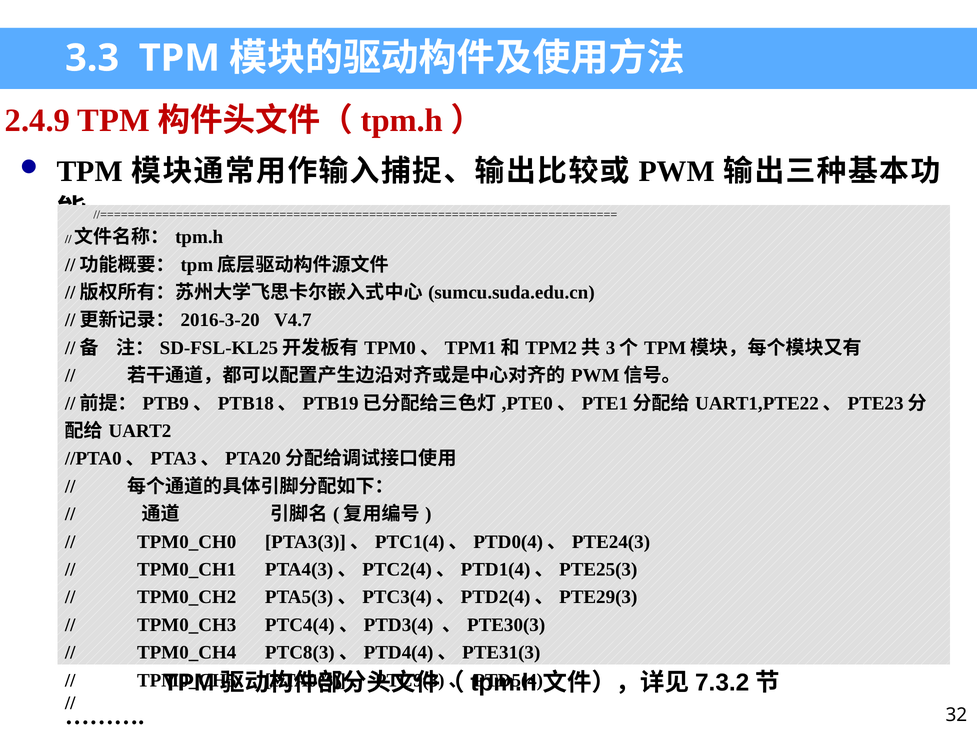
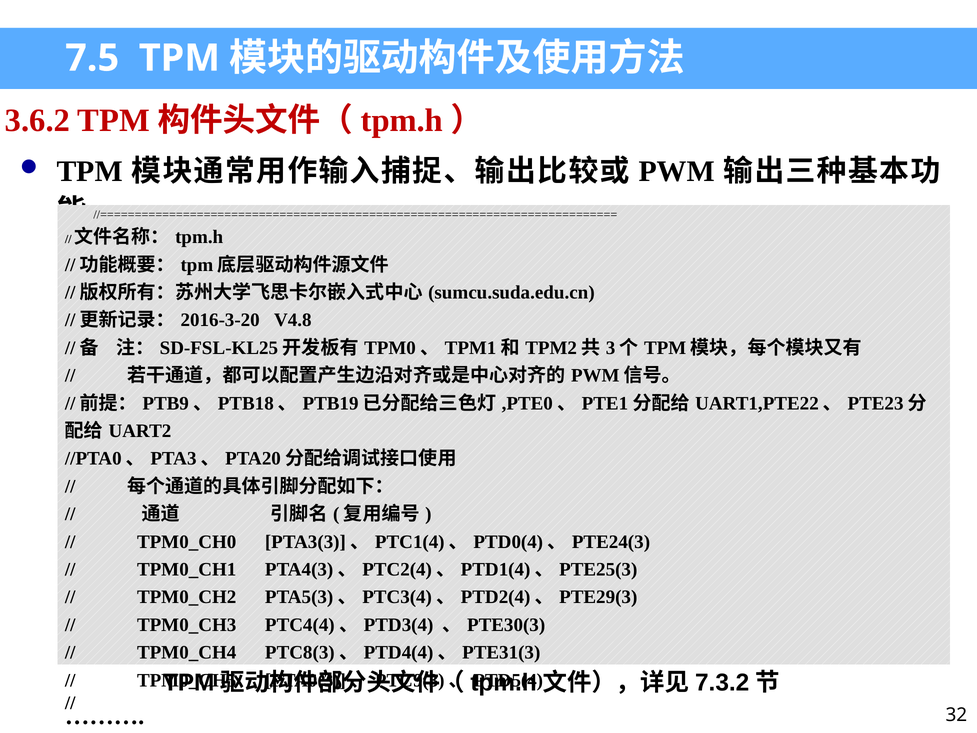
3.3: 3.3 -> 7.5 (92, 58)
2.4.9: 2.4.9 -> 3.6.2 (37, 121)
V4.7: V4.7 -> V4.8 (293, 320)
